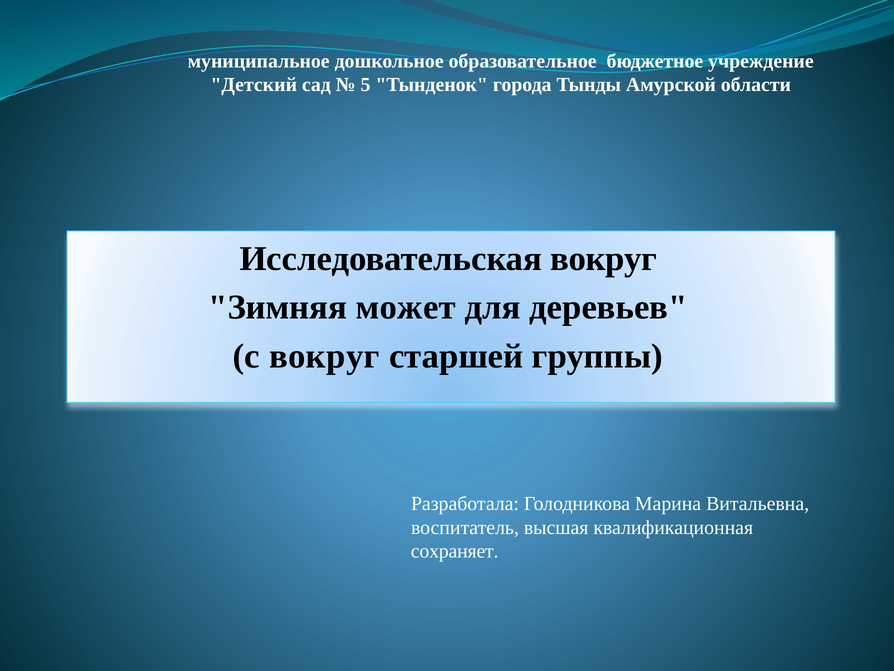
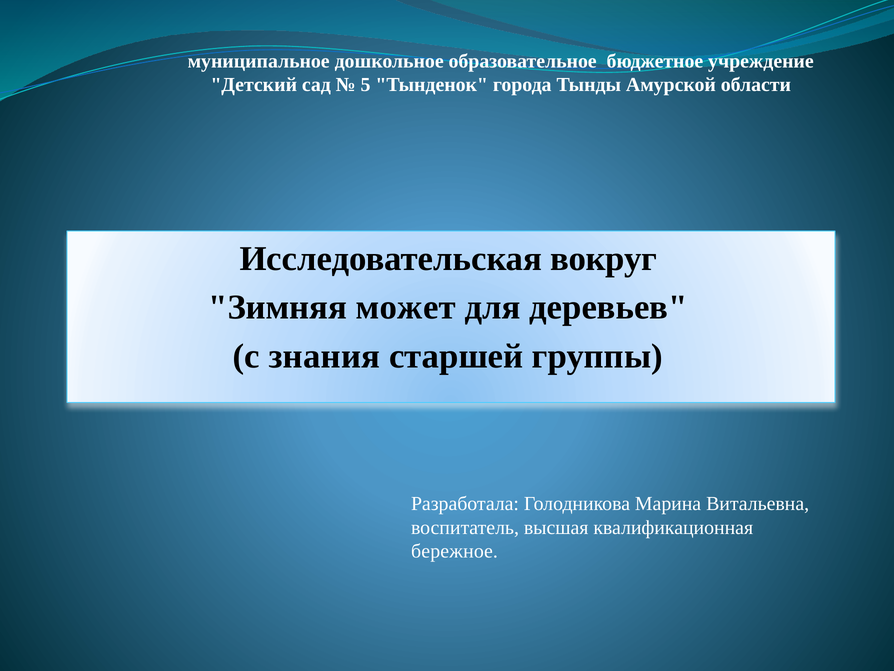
с вокруг: вокруг -> знания (324, 356)
сохраняет: сохраняет -> бережное (455, 551)
